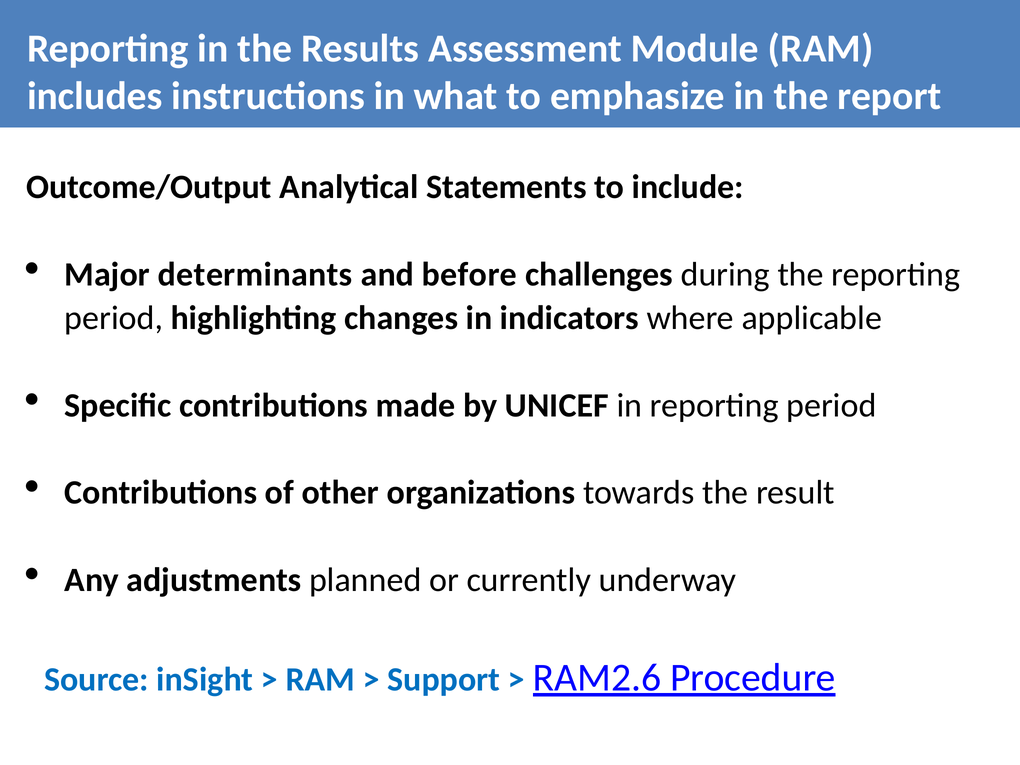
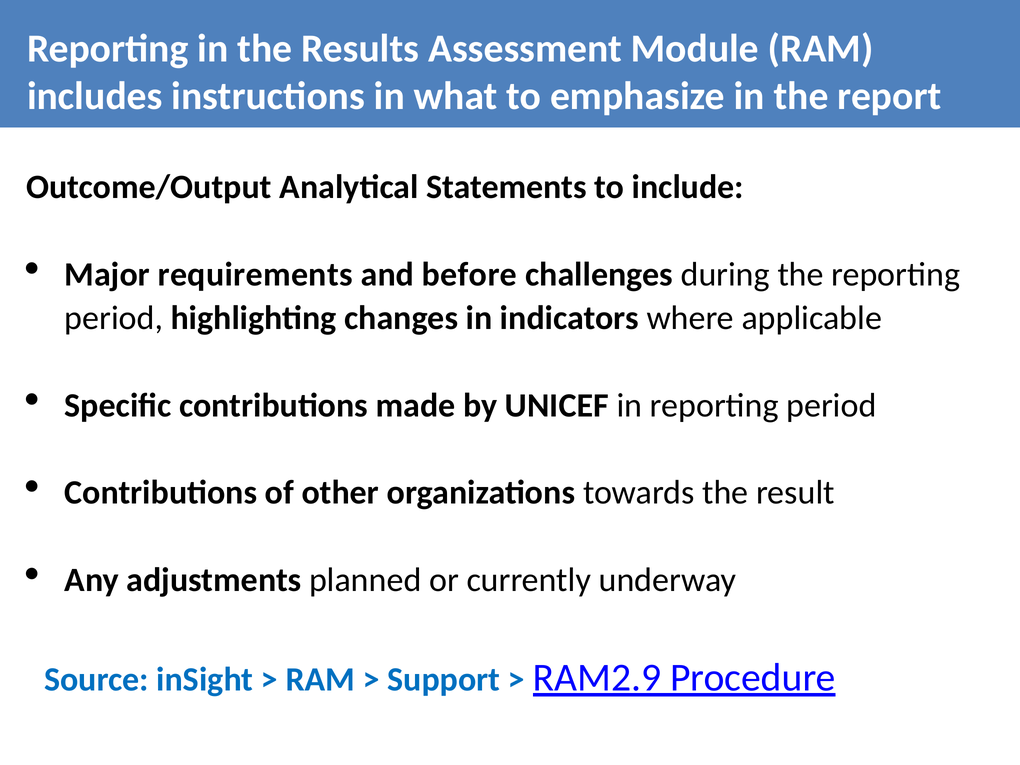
determinants: determinants -> requirements (255, 274)
RAM2.6: RAM2.6 -> RAM2.9 (597, 678)
